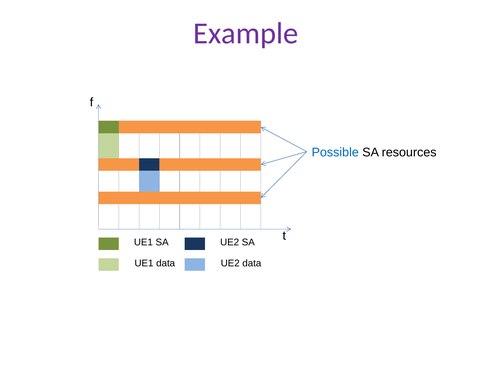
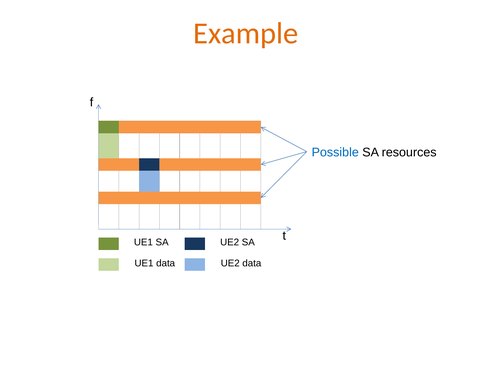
Example colour: purple -> orange (246, 33)
